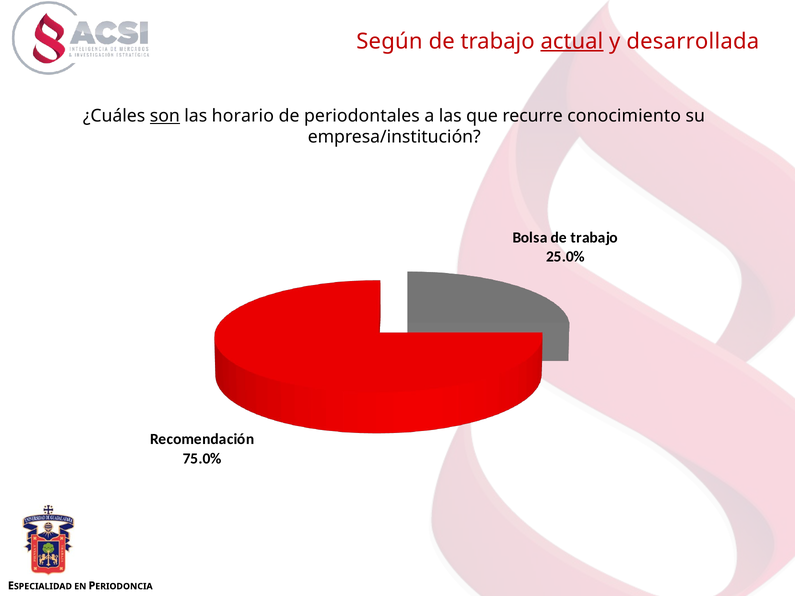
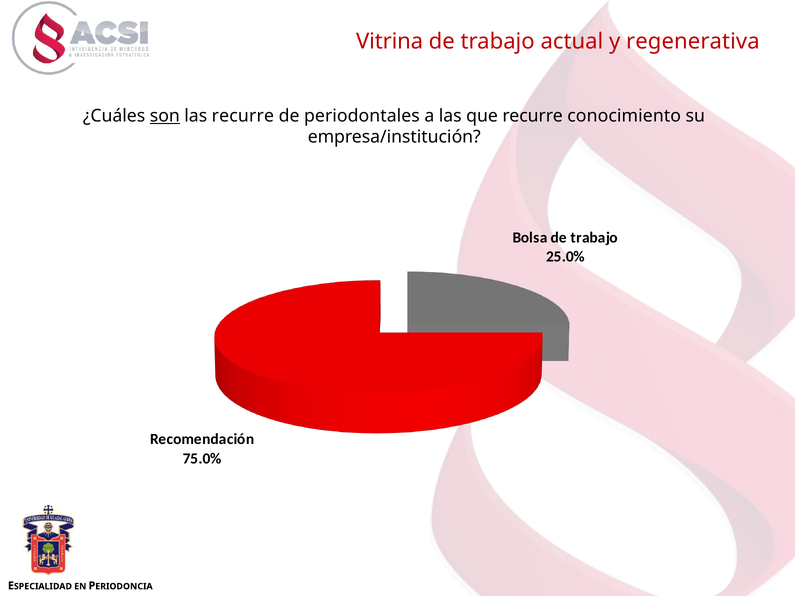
Según: Según -> Vitrina (390, 41)
actual underline: present -> none (572, 41)
desarrollada: desarrollada -> regenerativa (693, 41)
las horario: horario -> recurre (243, 116)
